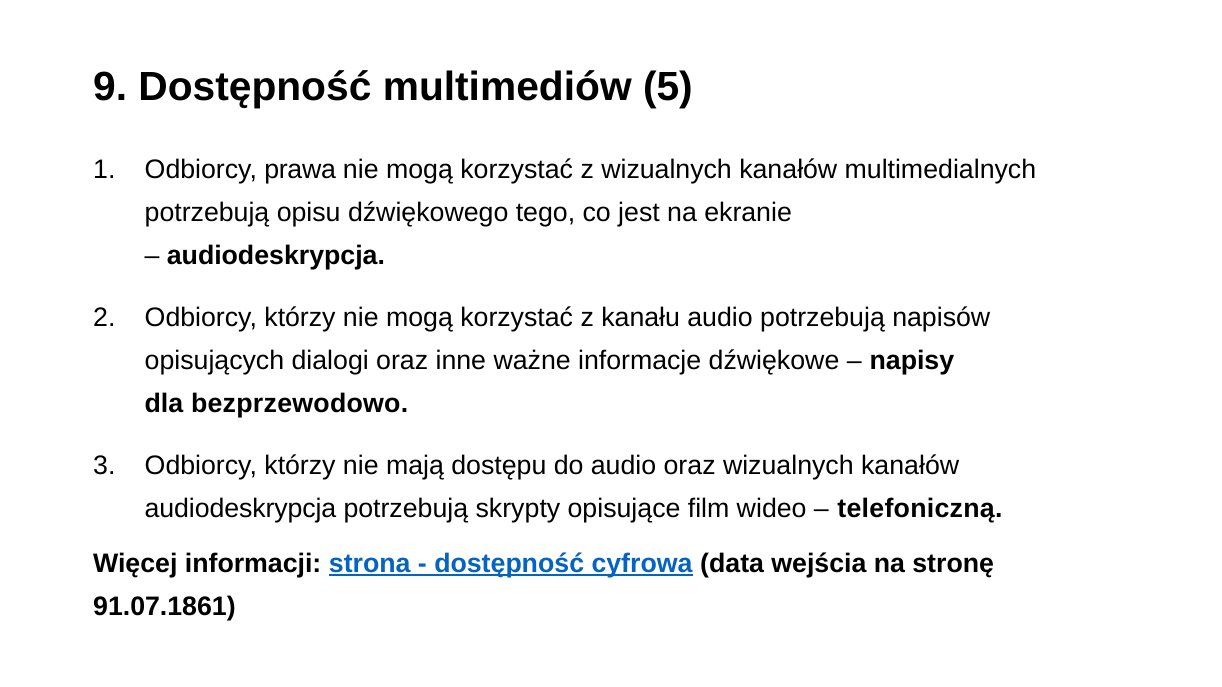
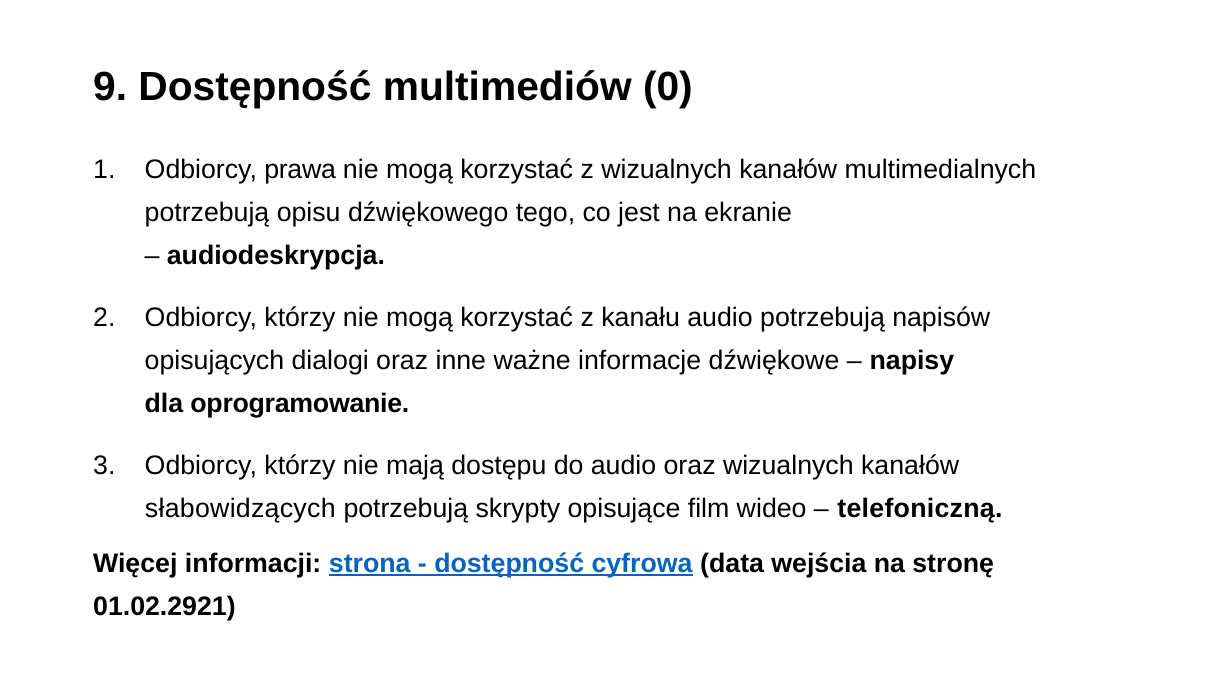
5: 5 -> 0 (668, 87)
bezprzewodowo: bezprzewodowo -> oprogramowanie (300, 404)
audiodeskrypcja: audiodeskrypcja -> słabowidzących (240, 509)
91.07.1861: 91.07.1861 -> 01.02.2921 (164, 607)
